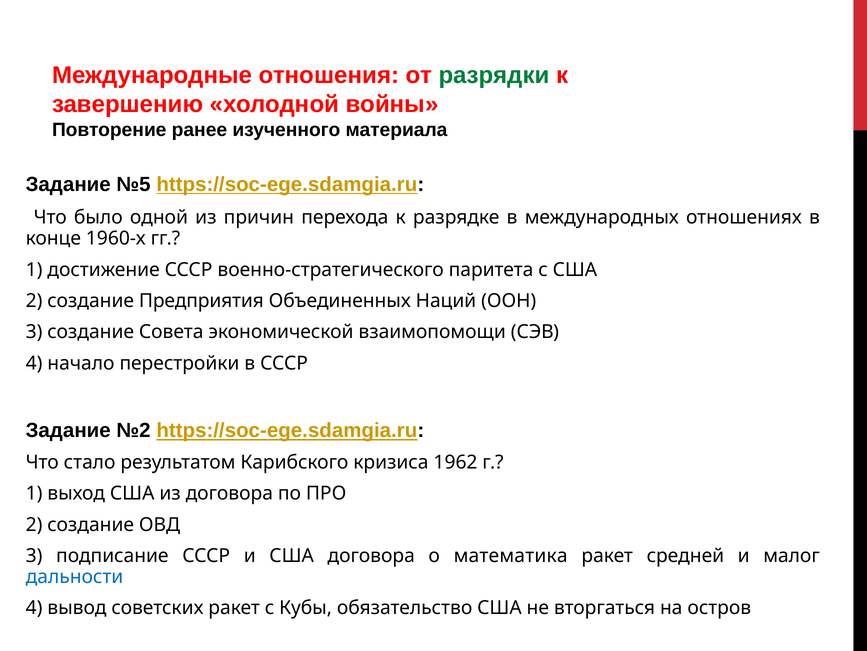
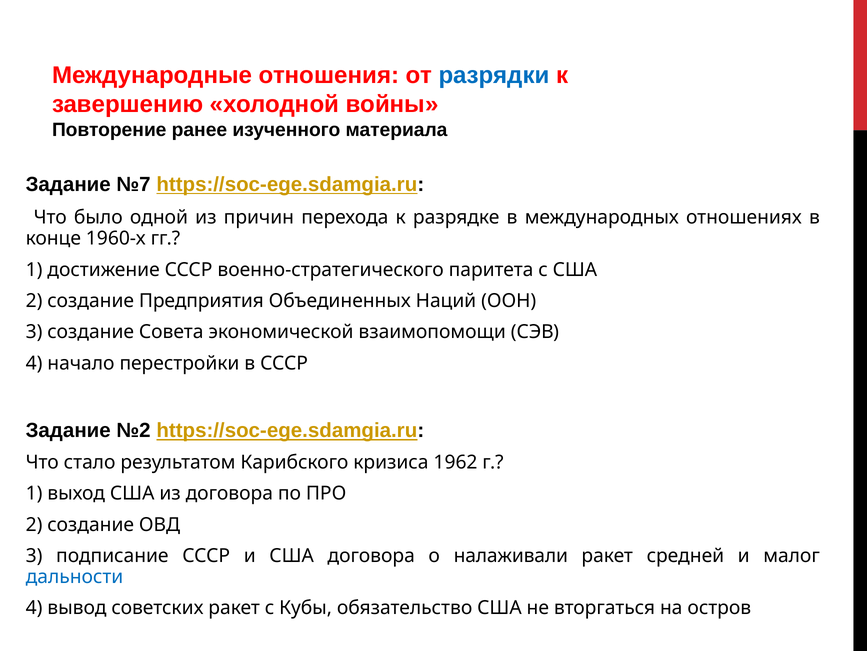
разрядки colour: green -> blue (494, 75)
№5: №5 -> №7 (134, 184)
математика: математика -> налаживали (511, 555)
